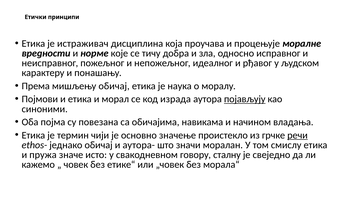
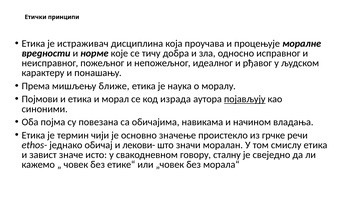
мишљењу обичај: обичај -> ближе (114, 86)
речи underline: present -> none (298, 135)
аутора-: аутора- -> лекови- (139, 145)
пружа: пружа -> завист (43, 155)
